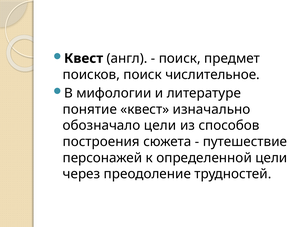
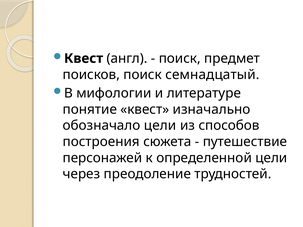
числительное: числительное -> семнадцатый (212, 75)
